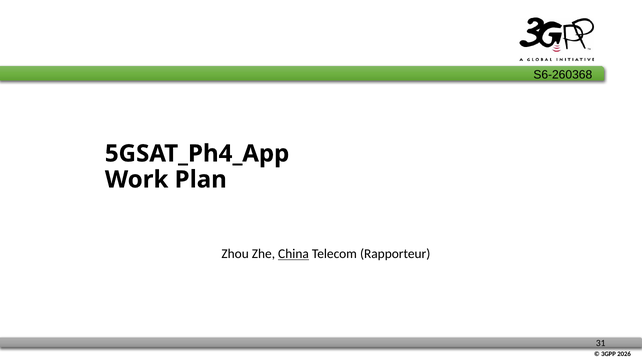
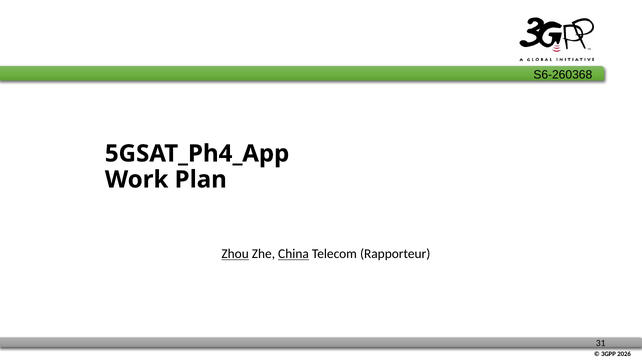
Zhou underline: none -> present (235, 254)
